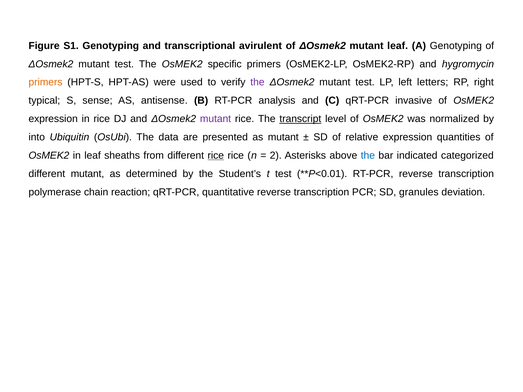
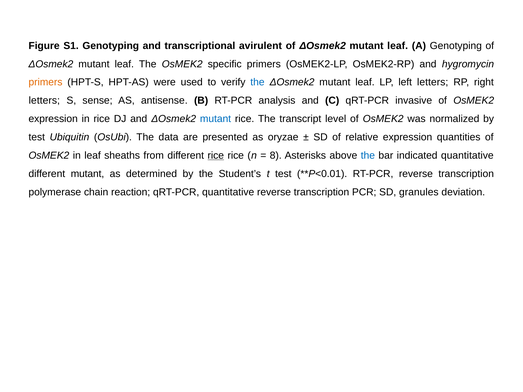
test: test -> leaf (124, 64)
the colour: purple -> blue (257, 82)
test: test -> leaf (365, 82)
typical: typical -> letters (44, 101)
mutant colour: purple -> blue (216, 119)
transcript underline: present -> none (300, 119)
into: into -> test (37, 137)
as mutant: mutant -> oryzae (283, 137)
2: 2 -> 8 (276, 156)
indicated categorized: categorized -> quantitative (467, 156)
